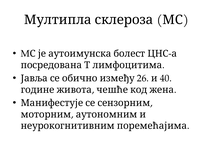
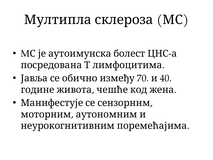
26: 26 -> 70 (143, 78)
